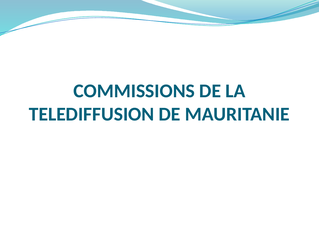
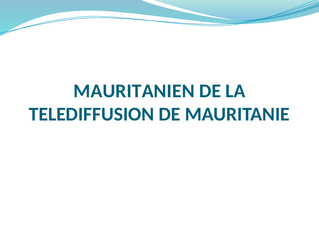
COMMISSIONS: COMMISSIONS -> MAURITANIEN (134, 91)
